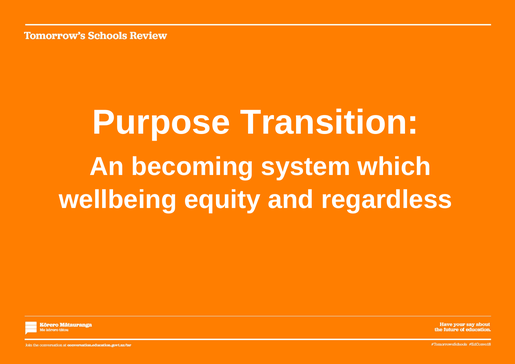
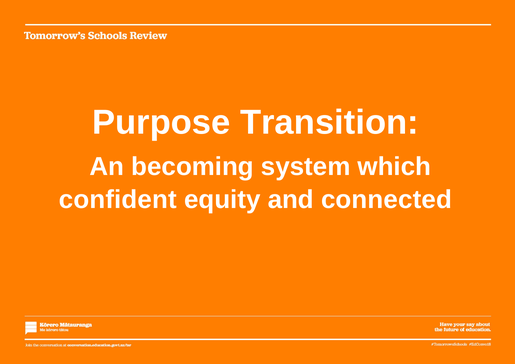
wellbeing: wellbeing -> confident (118, 200)
regardless: regardless -> connected (387, 200)
